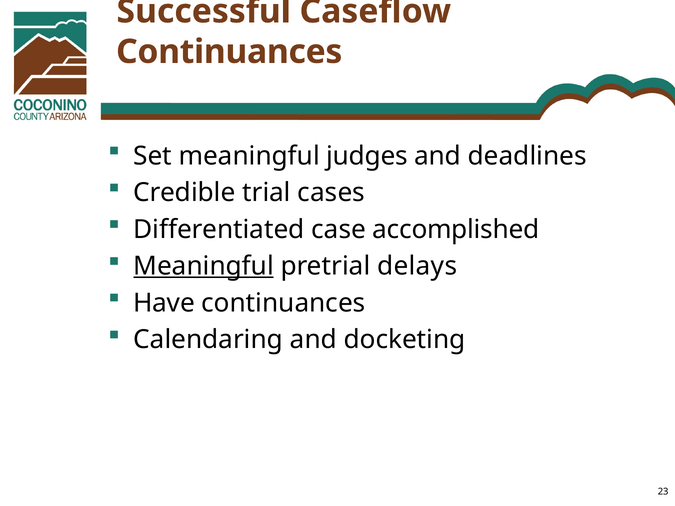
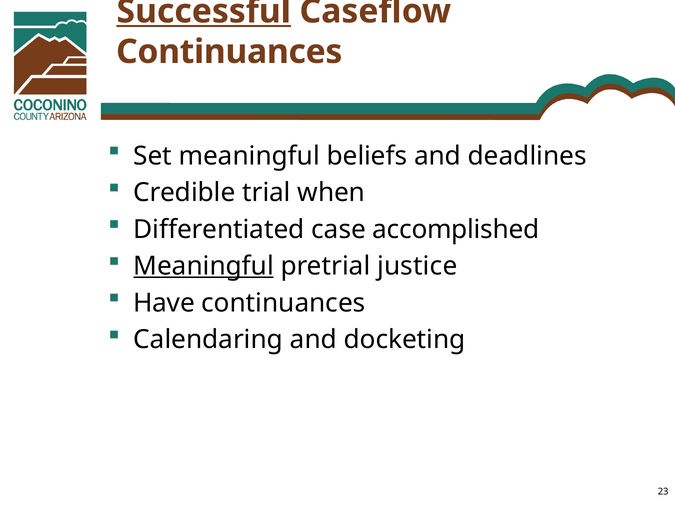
Successful underline: none -> present (204, 11)
judges: judges -> beliefs (367, 156)
cases: cases -> when (331, 193)
delays: delays -> justice (417, 266)
